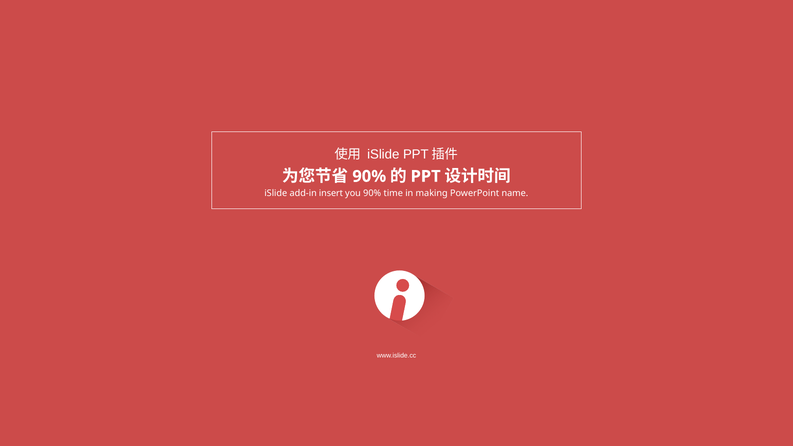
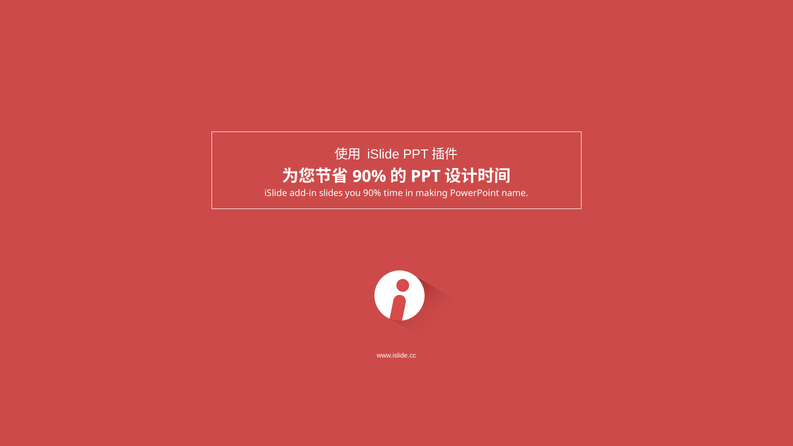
insert: insert -> slides (331, 193)
